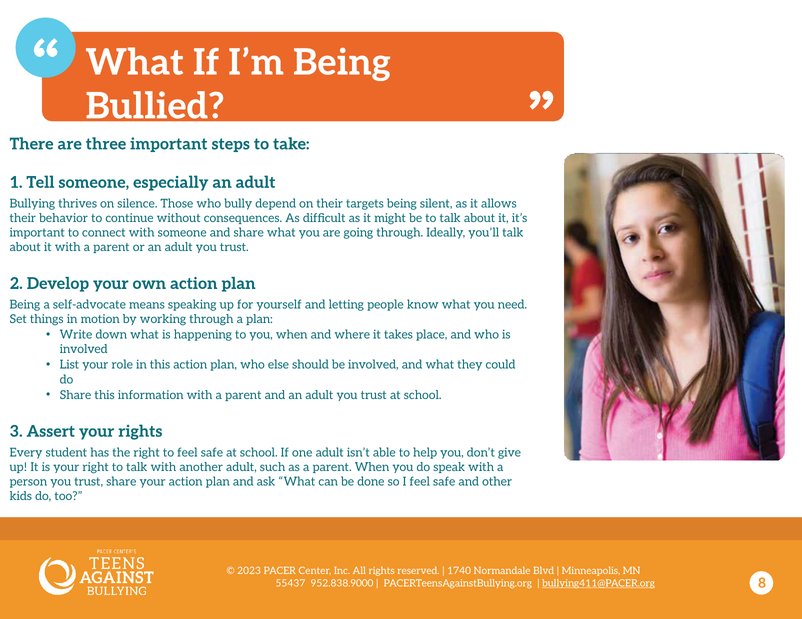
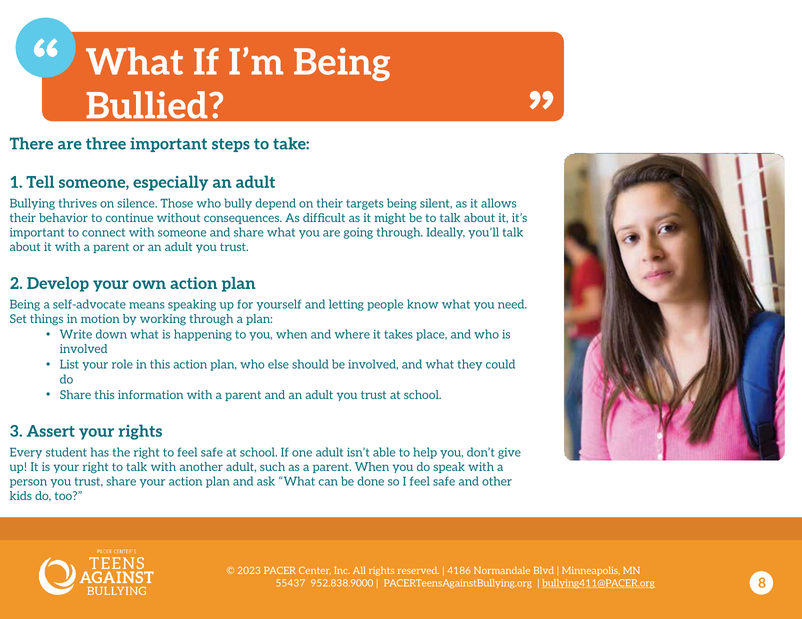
1740: 1740 -> 4186 (459, 572)
